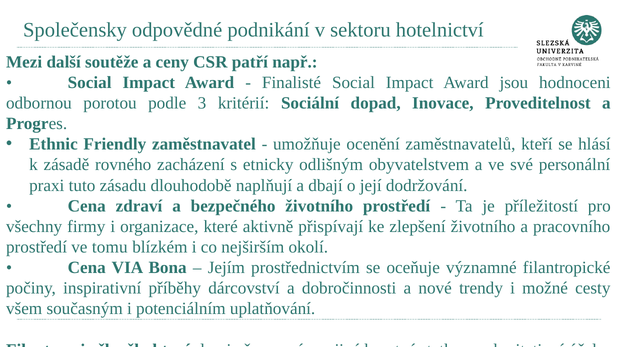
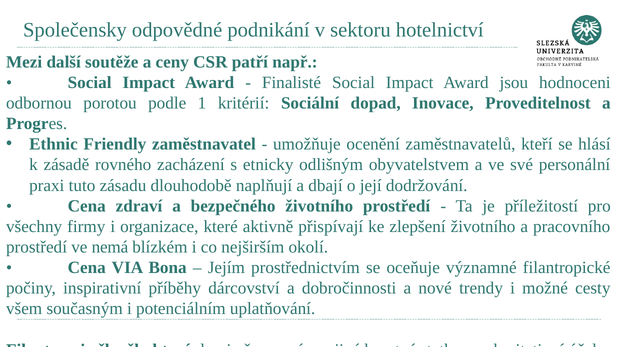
3: 3 -> 1 (202, 103)
tomu: tomu -> nemá (110, 247)
